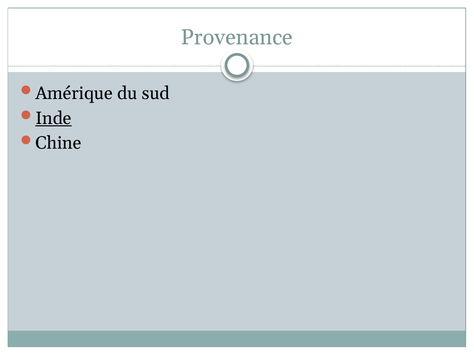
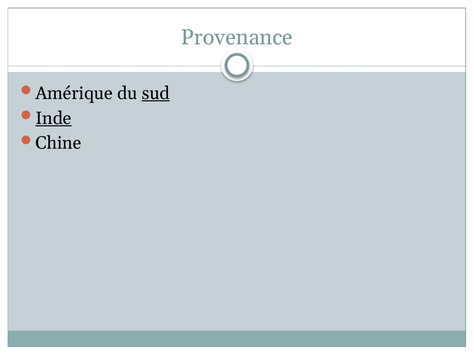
sud underline: none -> present (156, 93)
